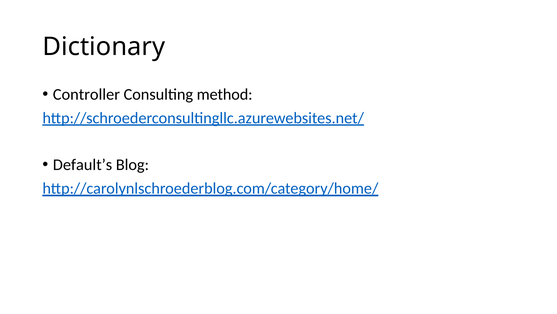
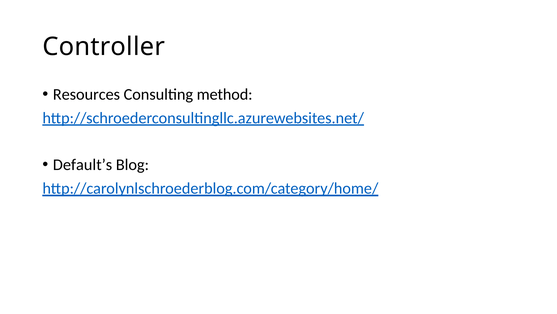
Dictionary: Dictionary -> Controller (104, 47)
Controller: Controller -> Resources (86, 94)
